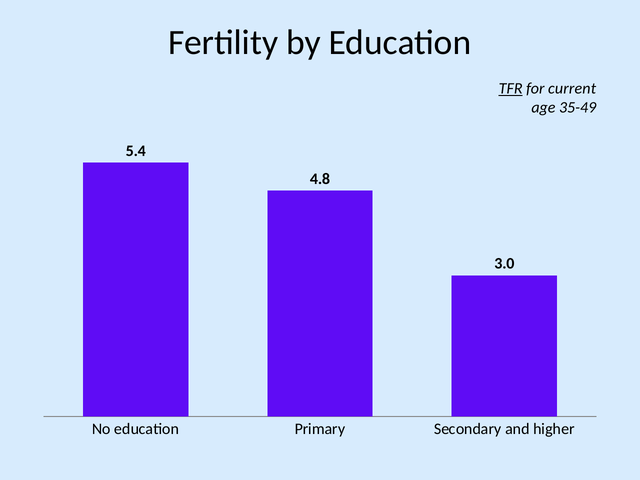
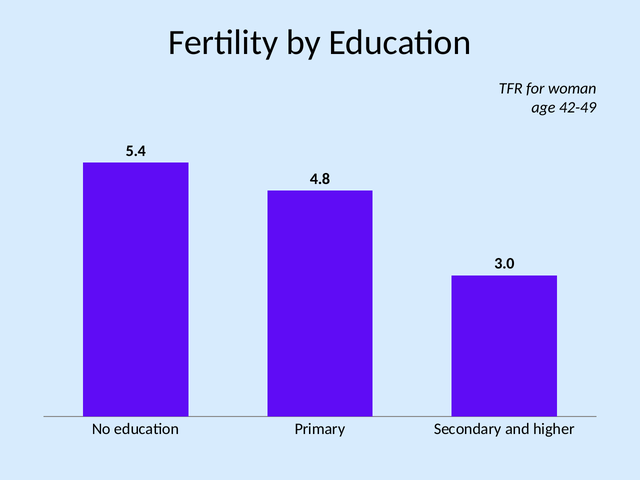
TFR underline: present -> none (511, 89)
current: current -> woman (572, 89)
35-49: 35-49 -> 42-49 (578, 108)
